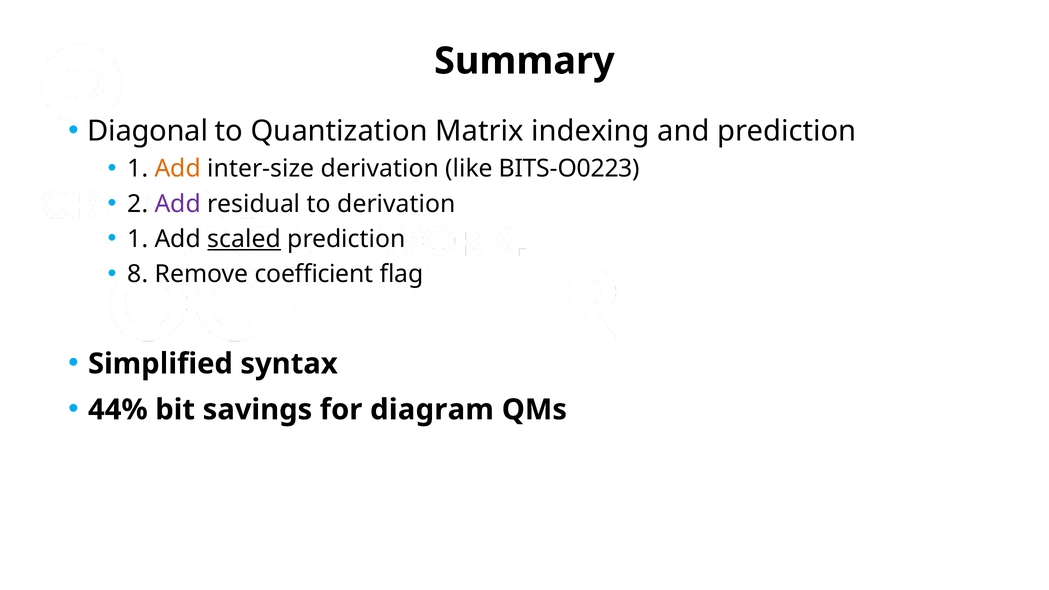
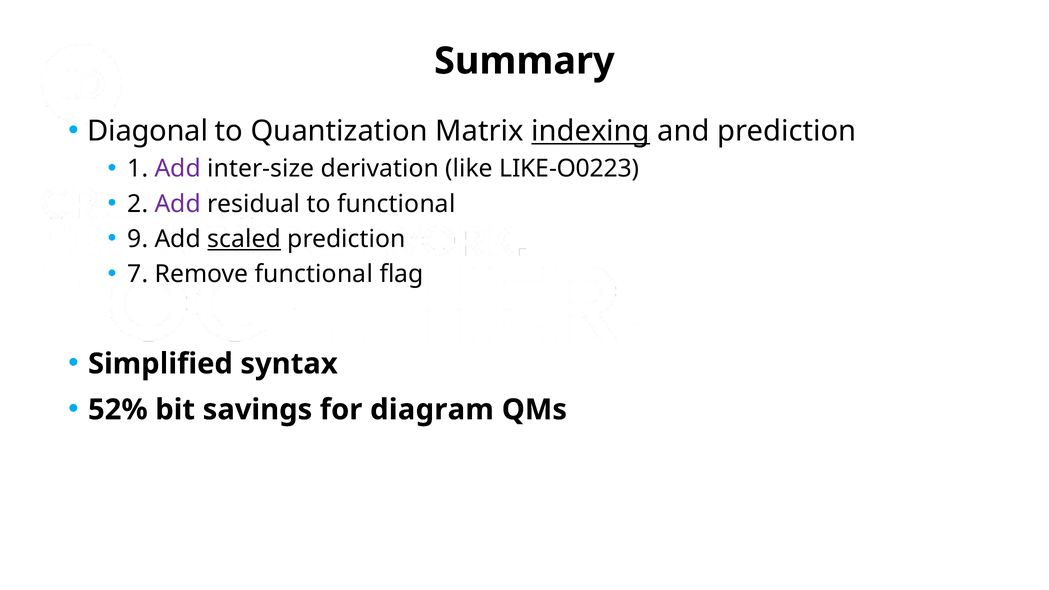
indexing underline: none -> present (591, 131)
Add colour: orange -> purple (178, 169)
BITS-O0223: BITS-O0223 -> LIKE-O0223 (569, 169)
to derivation: derivation -> functional (396, 204)
1: 1 -> 9 (138, 239)
8: 8 -> 7 (138, 274)
Remove coefficient: coefficient -> functional (314, 274)
44%: 44% -> 52% (118, 410)
